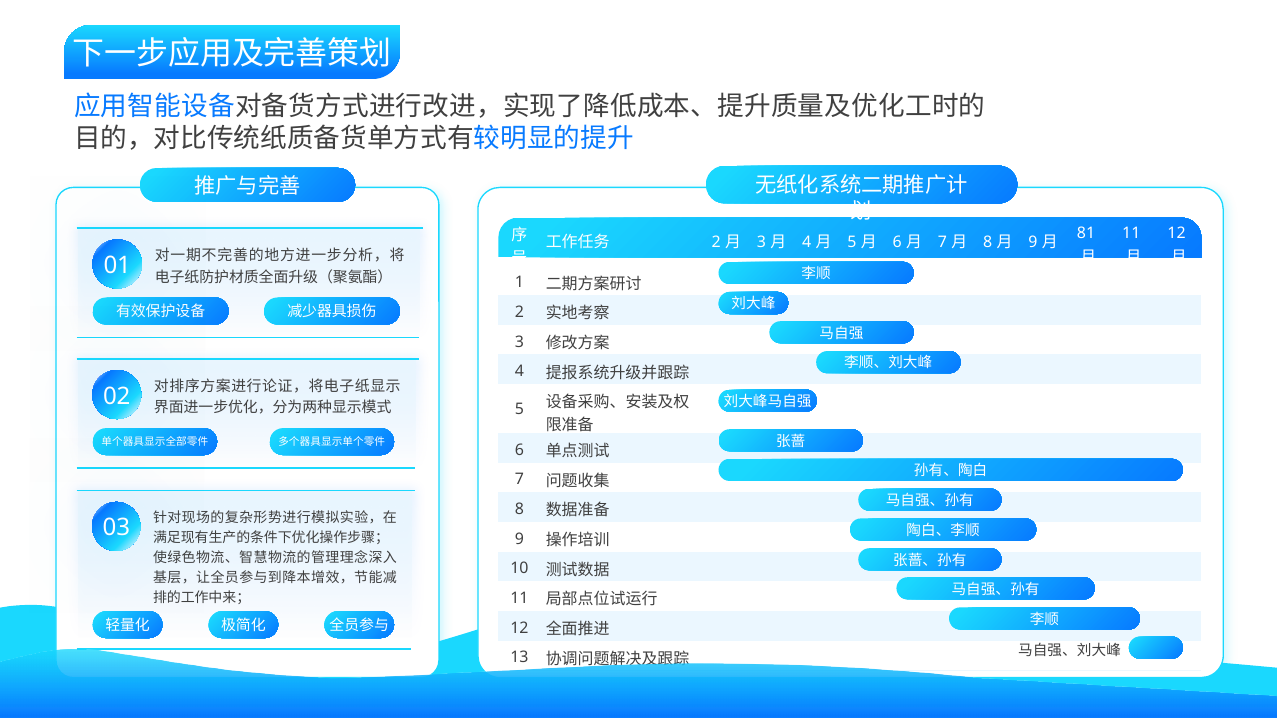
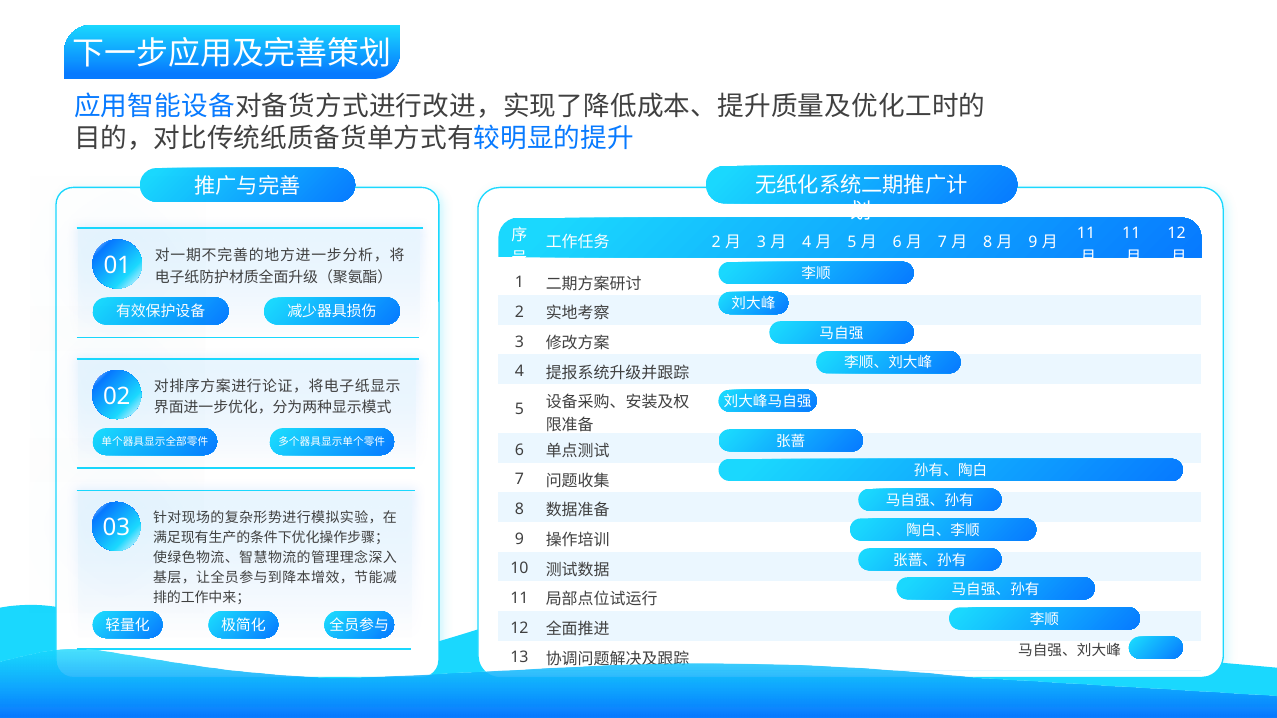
81: 81 -> 11 (1086, 234)
